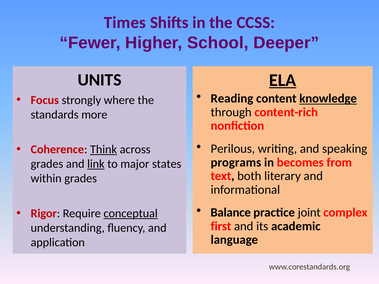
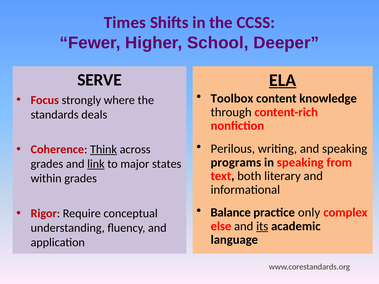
UNITS: UNITS -> SERVE (100, 80)
Reading: Reading -> Toolbox (232, 99)
knowledge underline: present -> none (328, 99)
more: more -> deals (94, 115)
in becomes: becomes -> speaking (300, 163)
joint: joint -> only (309, 213)
conceptual underline: present -> none (131, 214)
first: first -> else (221, 226)
its underline: none -> present (262, 226)
